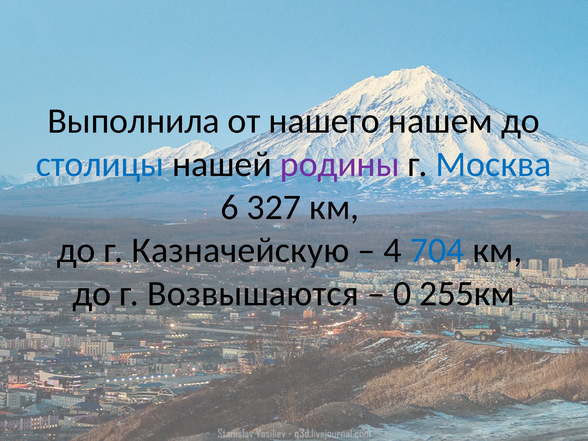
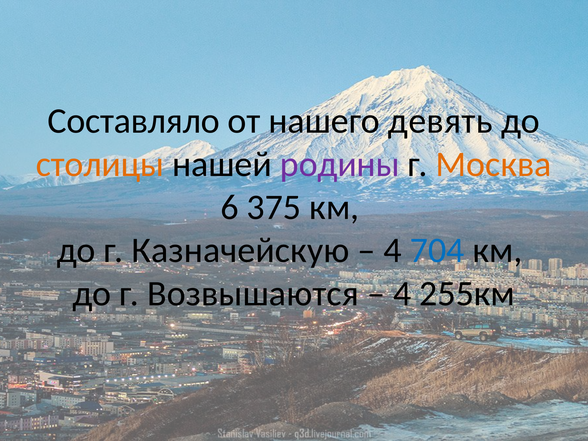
Выполнила: Выполнила -> Составляло (134, 121)
нашем: нашем -> девять (440, 121)
столицы colour: blue -> orange (100, 164)
Москва colour: blue -> orange (494, 164)
327: 327 -> 375 (274, 207)
0: 0 -> 4 (402, 294)
